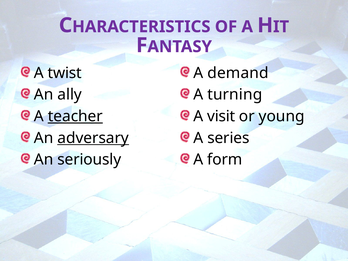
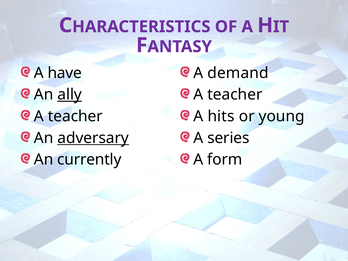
twist: twist -> have (65, 73)
ally underline: none -> present (70, 95)
turning: turning -> teacher (235, 95)
teacher underline: present -> none (75, 116)
visit: visit -> hits (221, 116)
seriously: seriously -> currently (89, 160)
